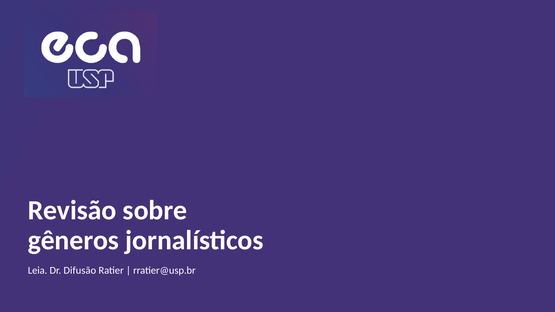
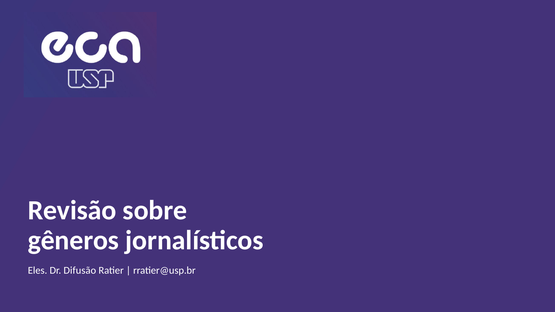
Leia: Leia -> Eles (38, 270)
